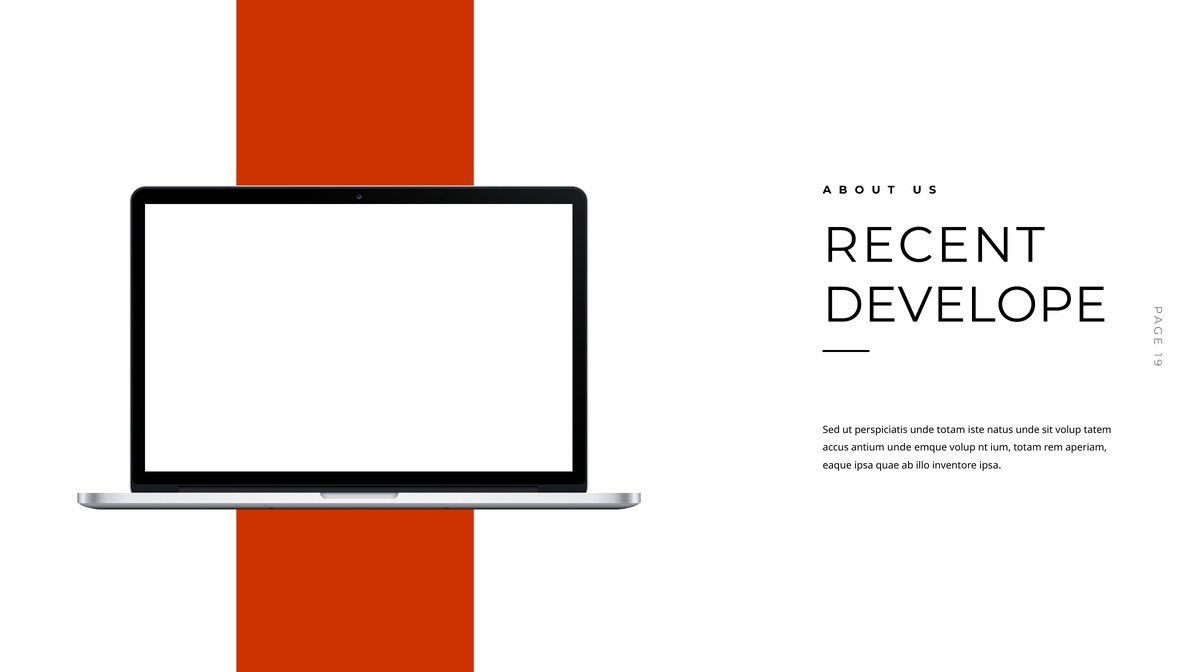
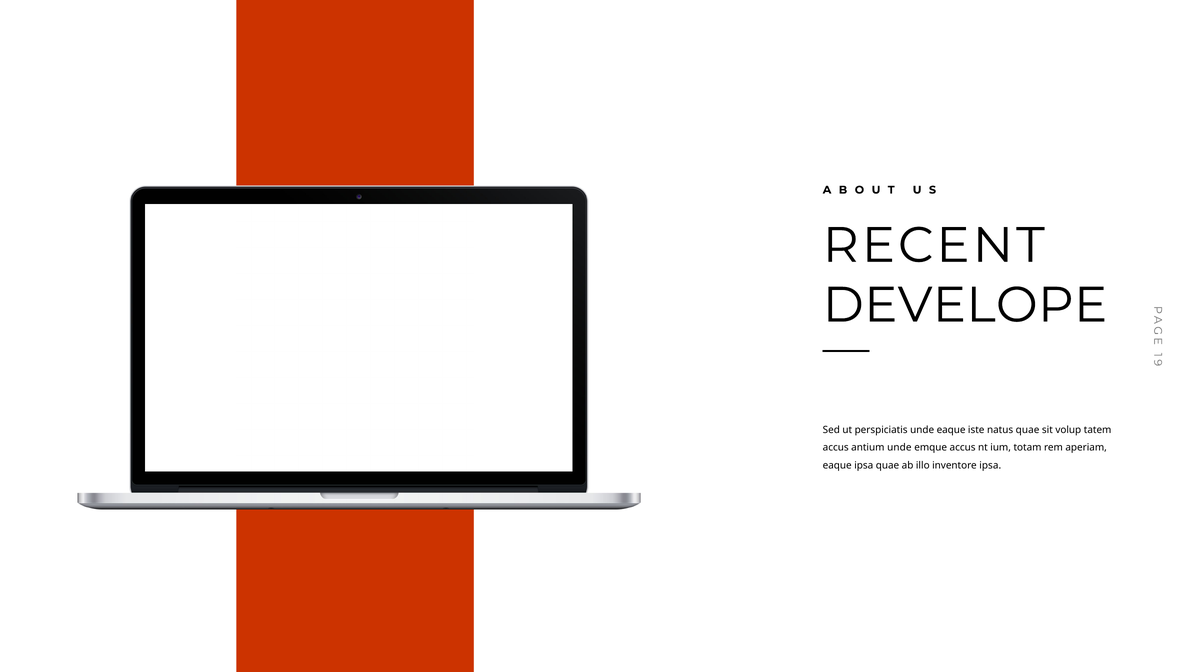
unde totam: totam -> eaque (951, 430)
natus unde: unde -> quae (1028, 430)
emque volup: volup -> accus (963, 447)
